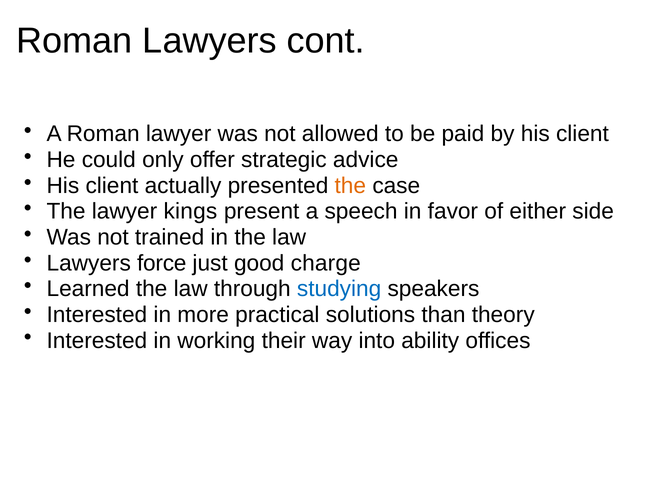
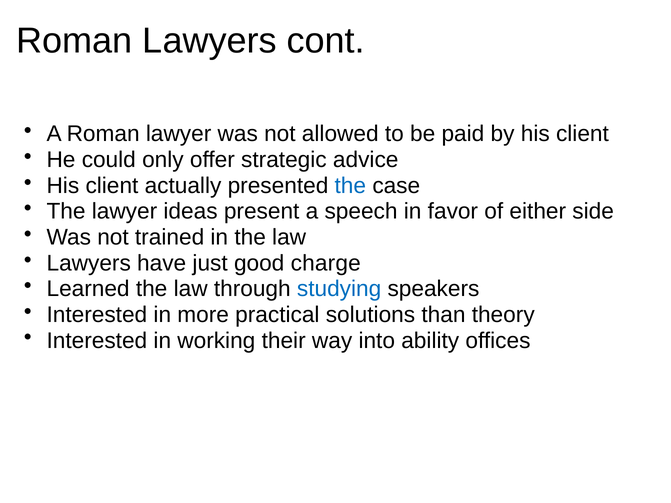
the colour: orange -> blue (350, 186)
kings: kings -> ideas (191, 211)
force: force -> have (162, 263)
